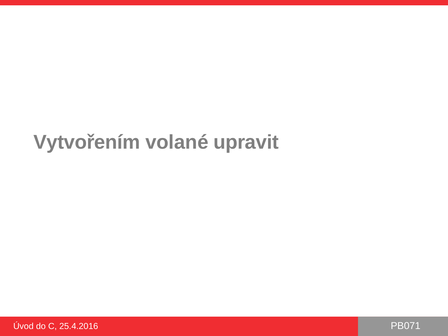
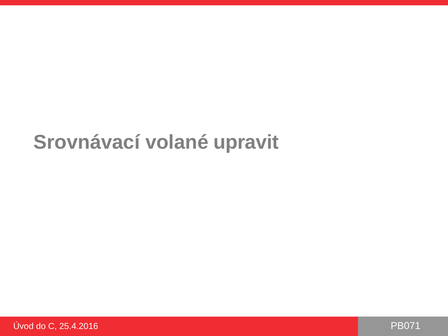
Vytvořením: Vytvořením -> Srovnávací (87, 142)
